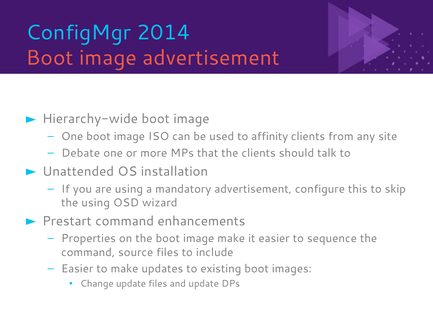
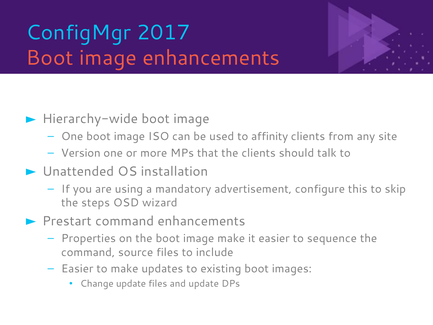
2014: 2014 -> 2017 (163, 32)
image advertisement: advertisement -> enhancements (211, 58)
Debate: Debate -> Version (81, 153)
the using: using -> steps (96, 203)
